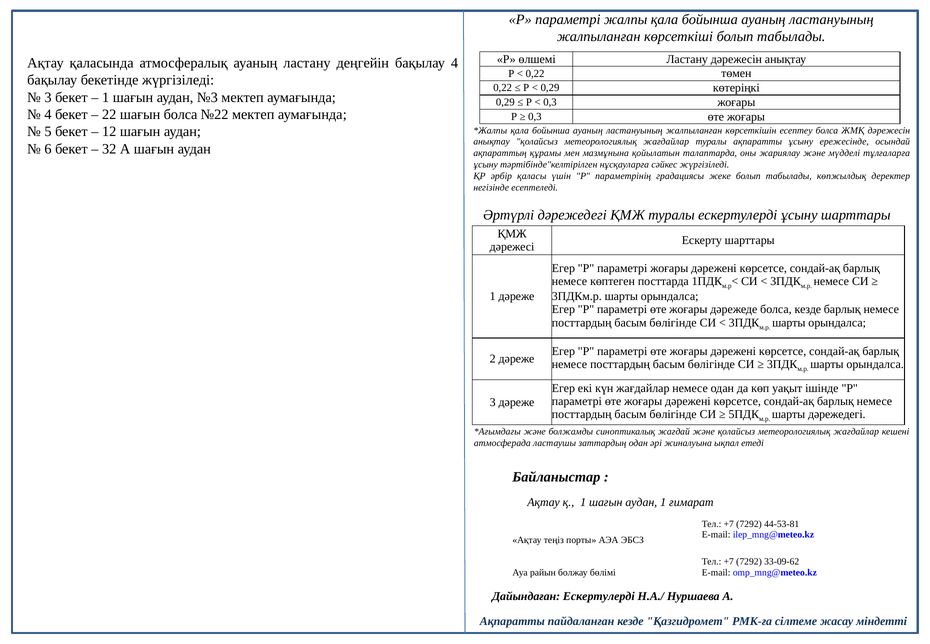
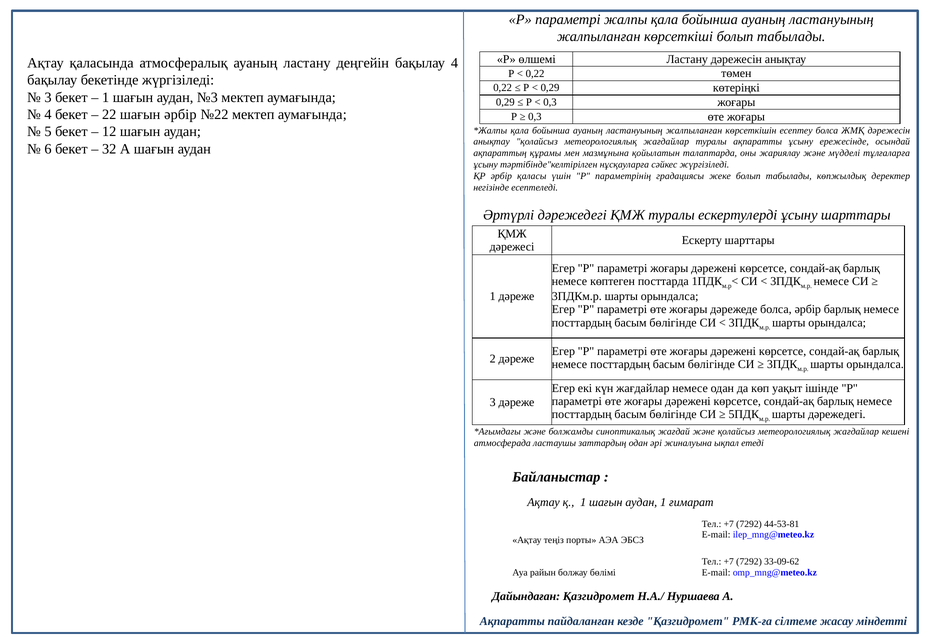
шағын болса: болса -> әрбір (180, 114)
болса кезде: кезде -> әрбір (808, 309)
Дайындаған Ескертулерді: Ескертулерді -> Қазгидромет (599, 596)
